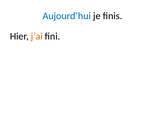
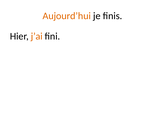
Aujourd’hui colour: blue -> orange (67, 16)
